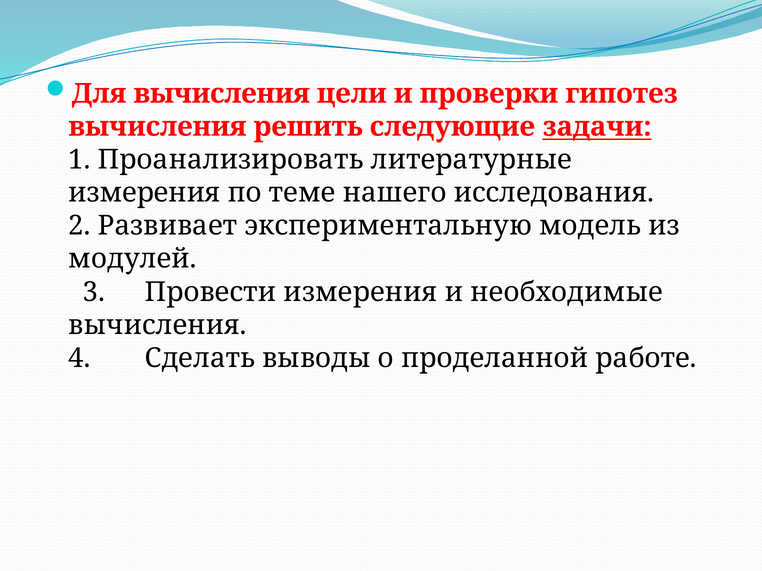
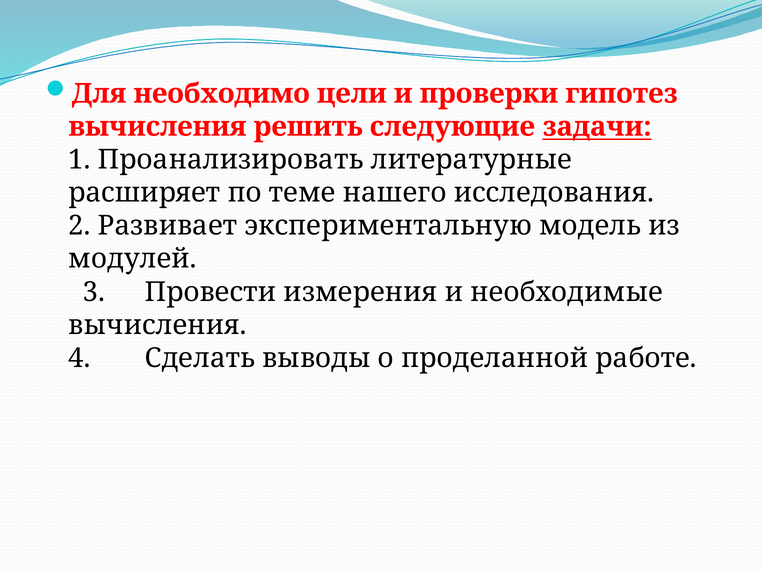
Для вычисления: вычисления -> необходимо (222, 94)
измерения: измерения -> расширяет (145, 193)
